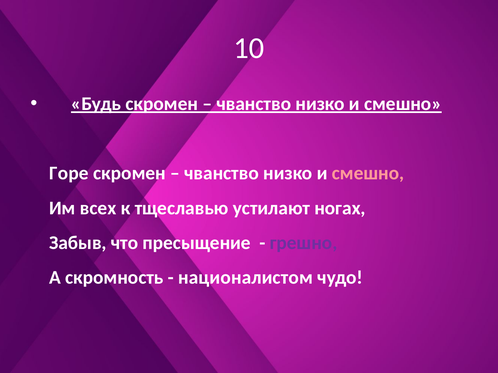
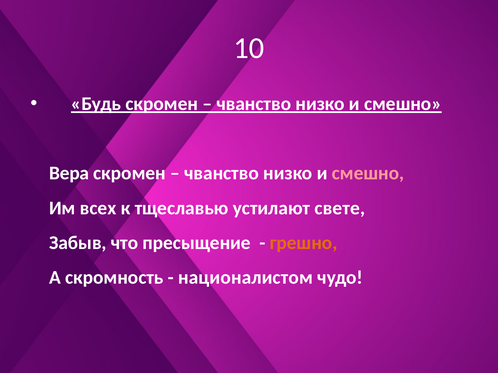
Горе: Горе -> Вера (69, 174)
ногах: ногах -> свете (340, 208)
грешно colour: purple -> orange (304, 243)
